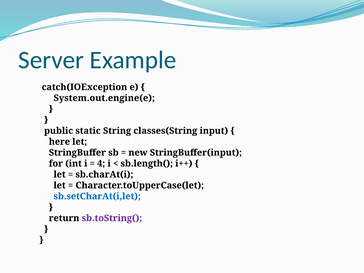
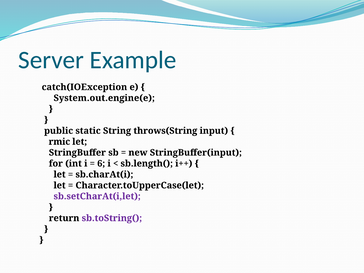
classes(String: classes(String -> throws(String (165, 131)
here: here -> rmic (59, 142)
4: 4 -> 6 (101, 164)
sb.setCharAt(i,let colour: blue -> purple (97, 196)
